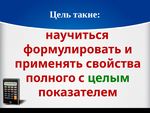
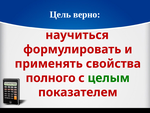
такие: такие -> верно (87, 15)
